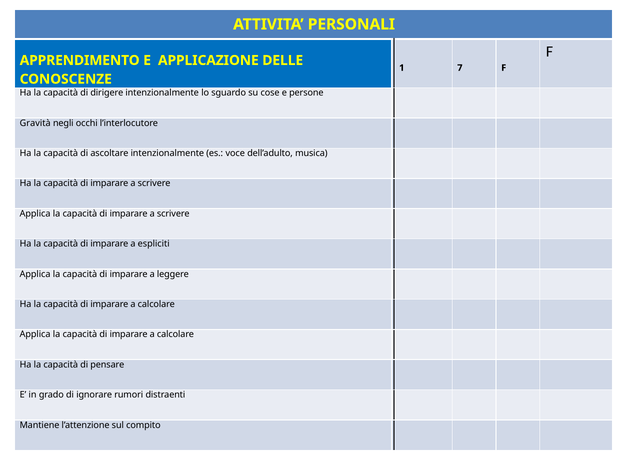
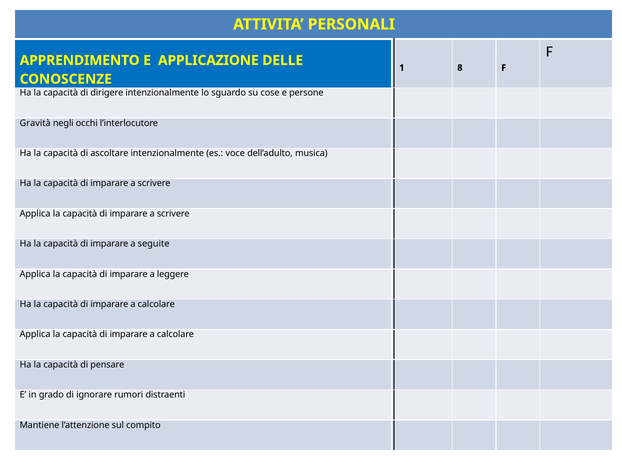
7: 7 -> 8 (460, 68)
espliciti: espliciti -> seguite (154, 244)
